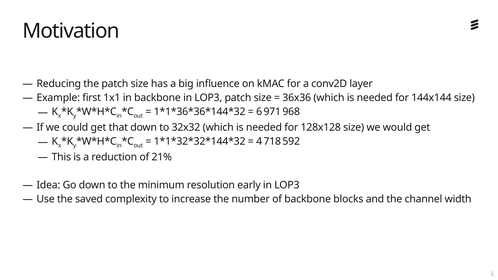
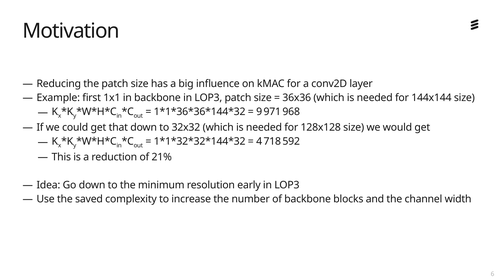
6: 6 -> 9 (259, 112)
